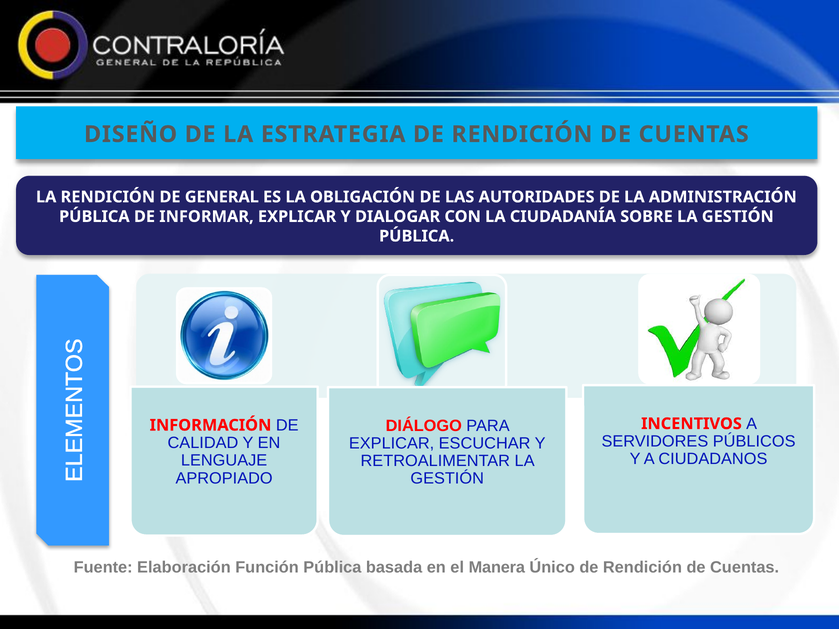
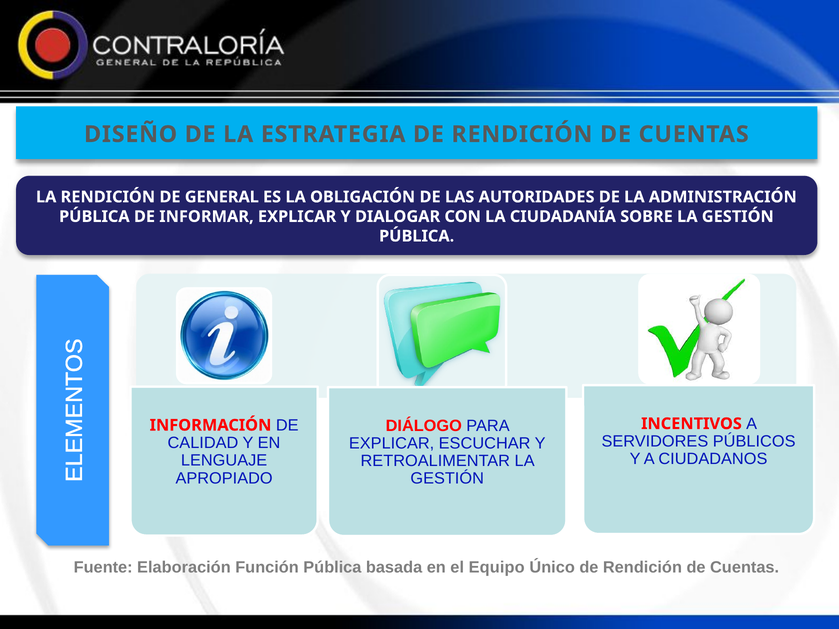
Manera: Manera -> Equipo (497, 568)
